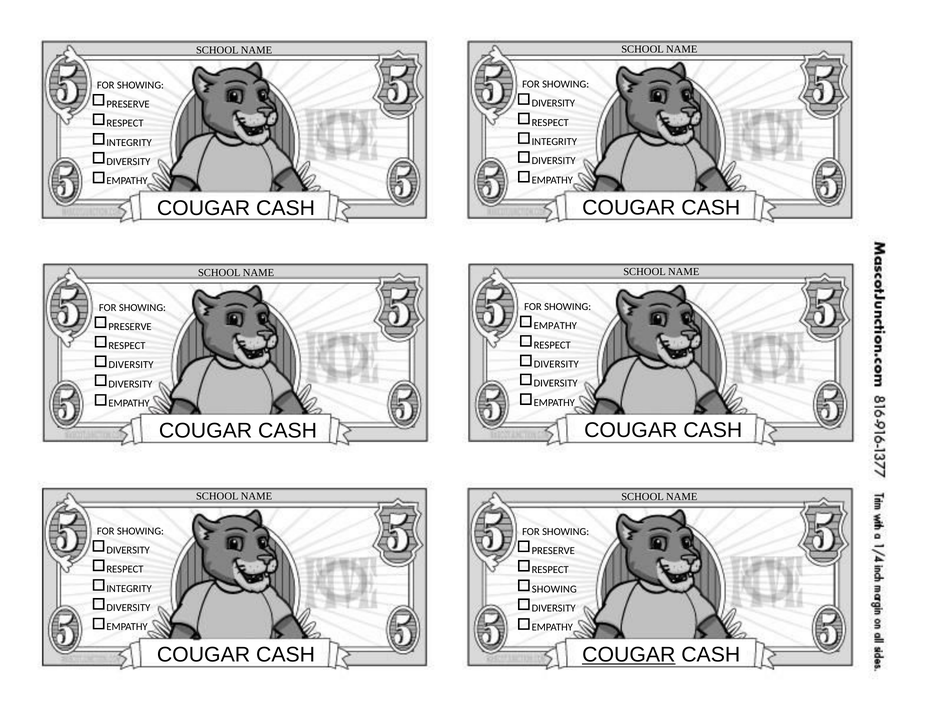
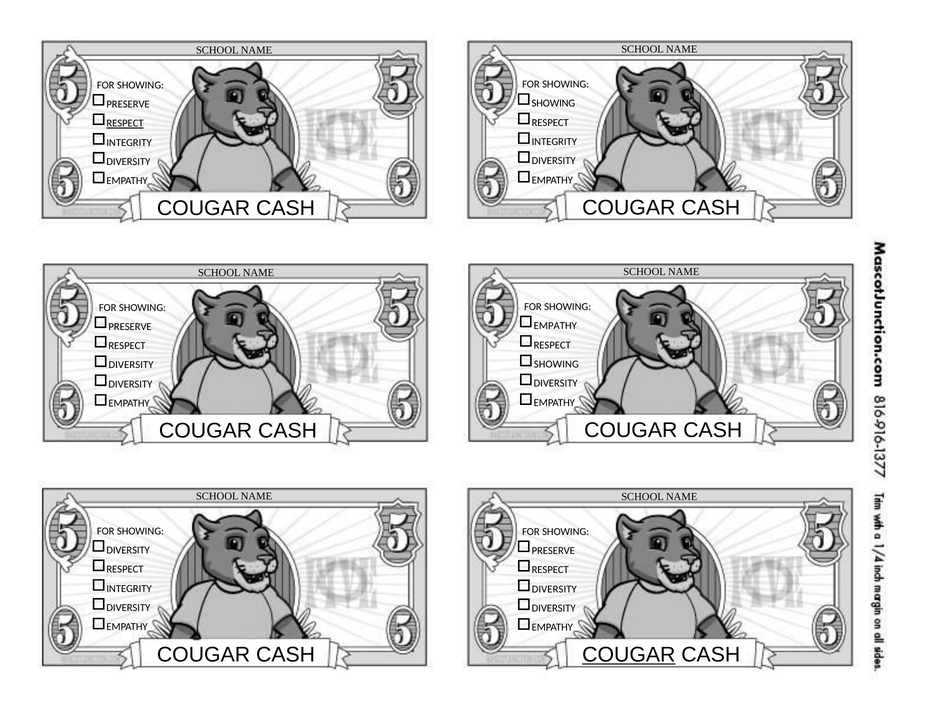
DIVERSITY: DIVERSITY -> SHOWING (553, 104)
RESPECT underline: none -> present (125, 123)
DIVERSITY: DIVERSITY -> SHOWING (556, 364)
SHOWING: SHOWING -> DIVERSITY (554, 589)
